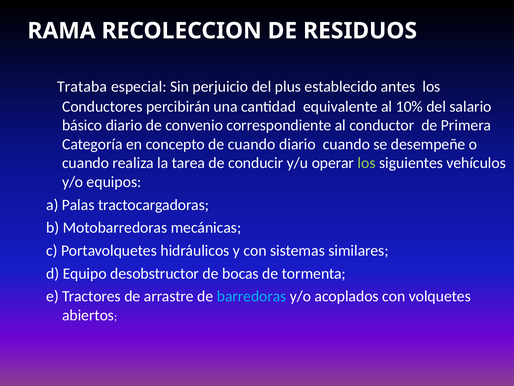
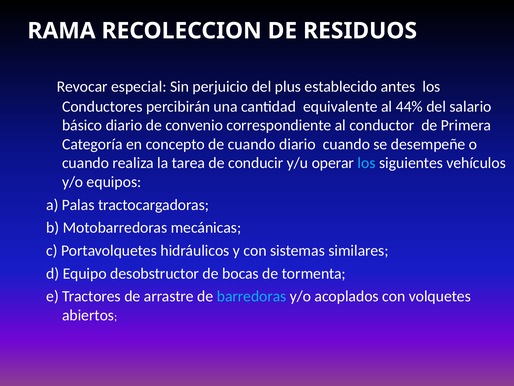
Trataba: Trataba -> Revocar (82, 87)
10%: 10% -> 44% (409, 106)
los colour: light green -> light blue (367, 163)
